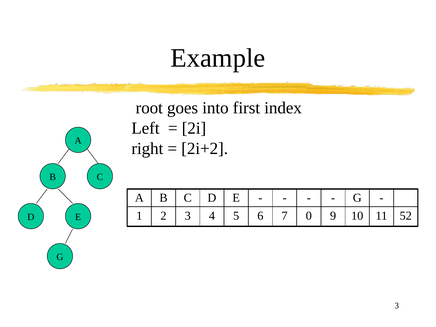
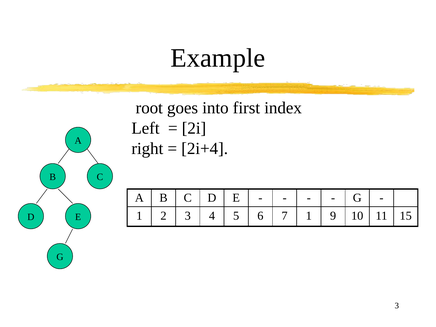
2i+2: 2i+2 -> 2i+4 (205, 149)
7 0: 0 -> 1 (309, 216)
52: 52 -> 15 (406, 216)
